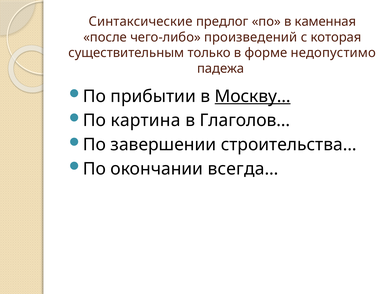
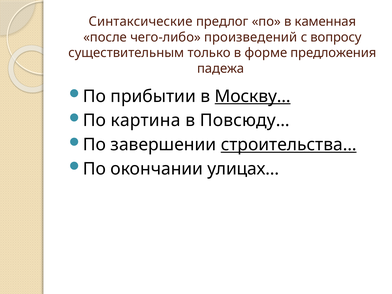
которая: которая -> вопросу (336, 37)
недопустимо: недопустимо -> предложения (333, 53)
Глаголов…: Глаголов… -> Повсюду… (245, 120)
строительства… underline: none -> present (289, 145)
всегда…: всегда… -> улицах… (243, 169)
